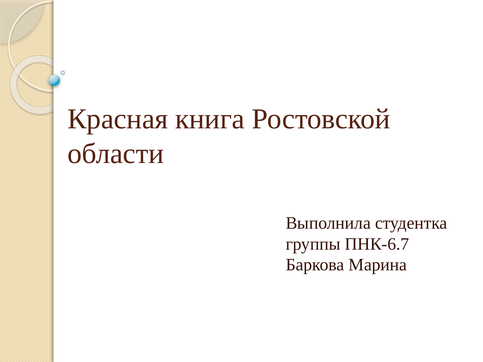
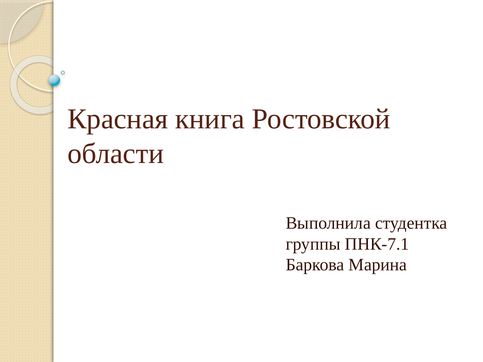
ПНК-6.7: ПНК-6.7 -> ПНК-7.1 (377, 244)
